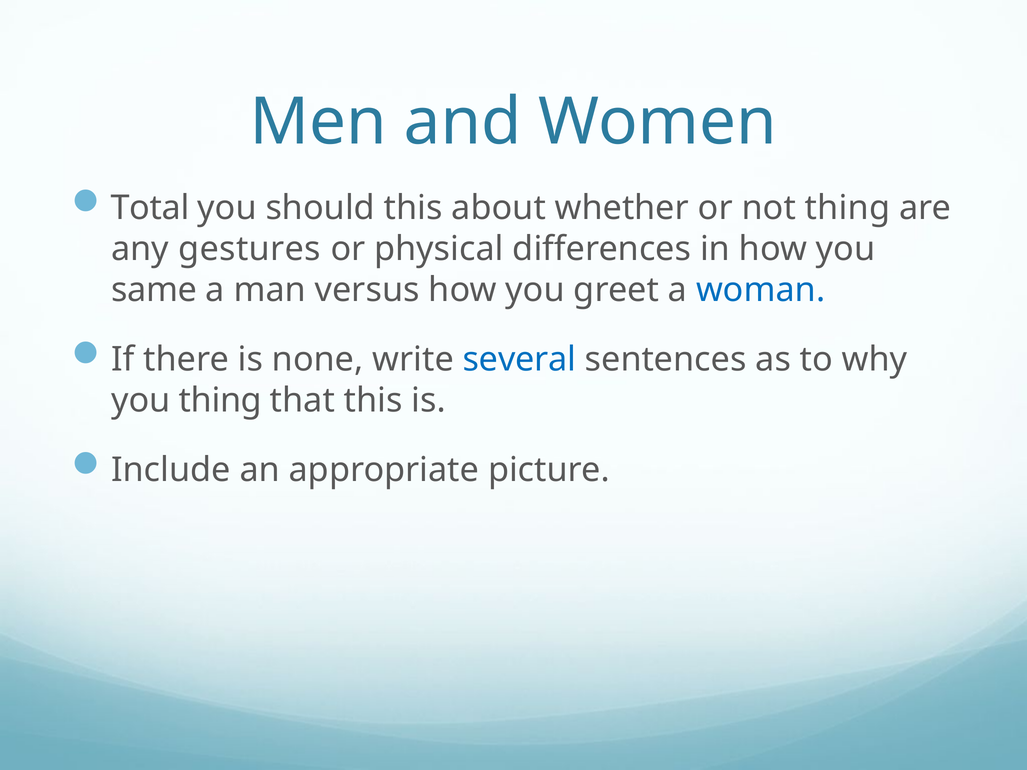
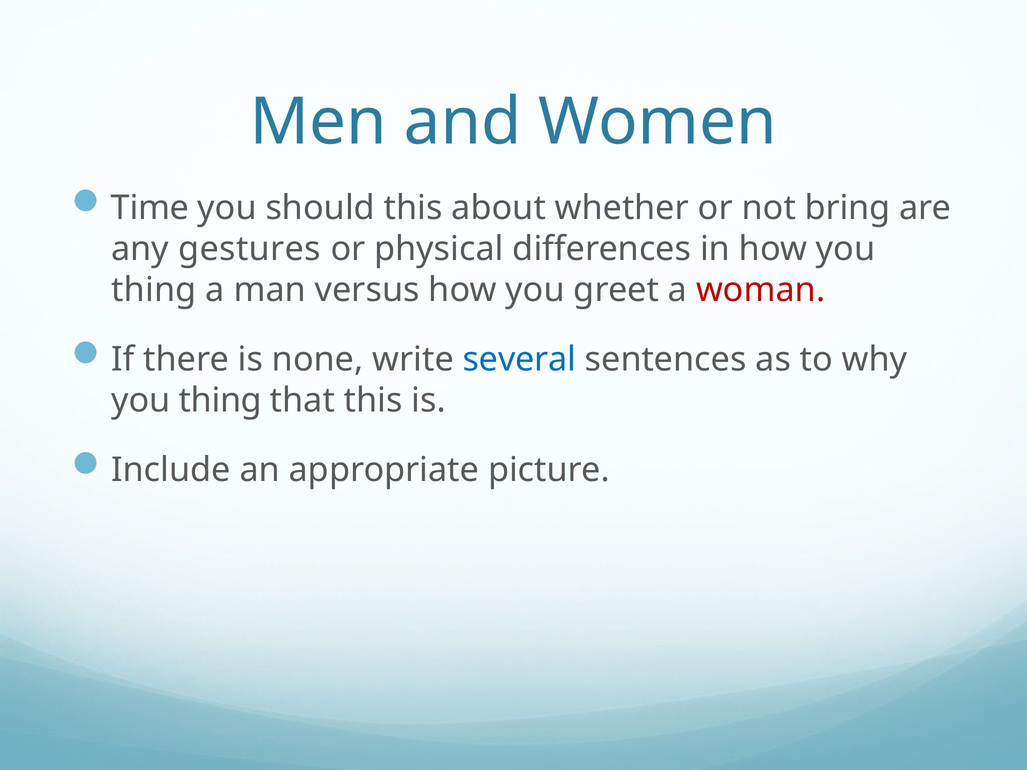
Total: Total -> Time (150, 208)
not thing: thing -> bring (848, 208)
same: same -> thing (154, 290)
woman colour: blue -> red (761, 290)
